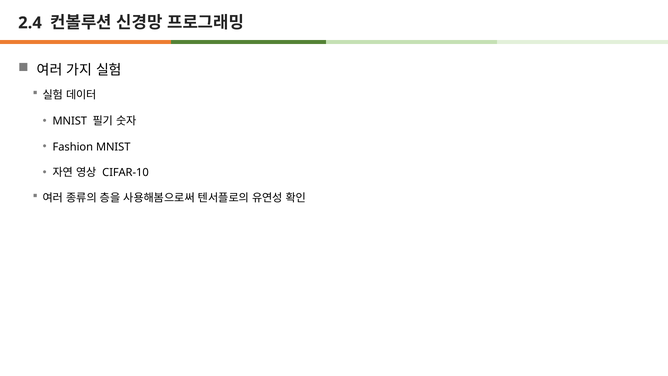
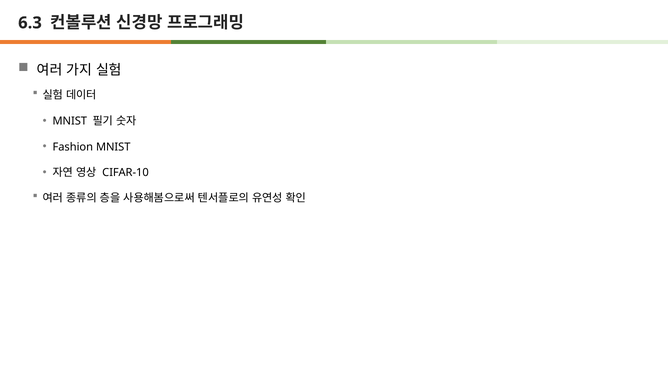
2.4: 2.4 -> 6.3 (30, 23)
